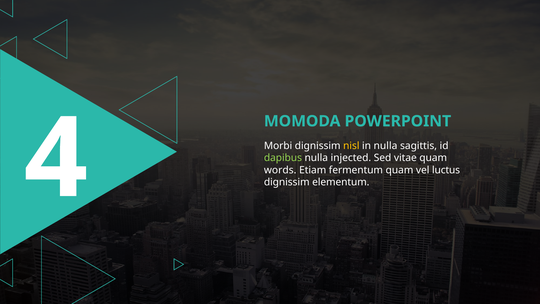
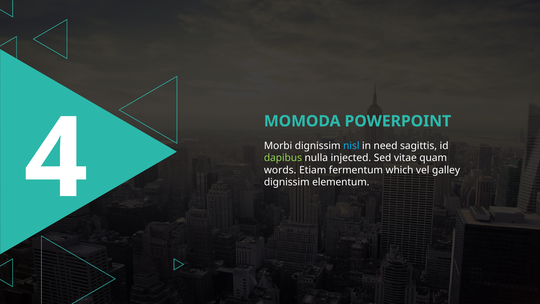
nisl colour: yellow -> light blue (351, 146)
in nulla: nulla -> need (386, 146)
fermentum quam: quam -> which (399, 170)
luctus: luctus -> galley (446, 170)
